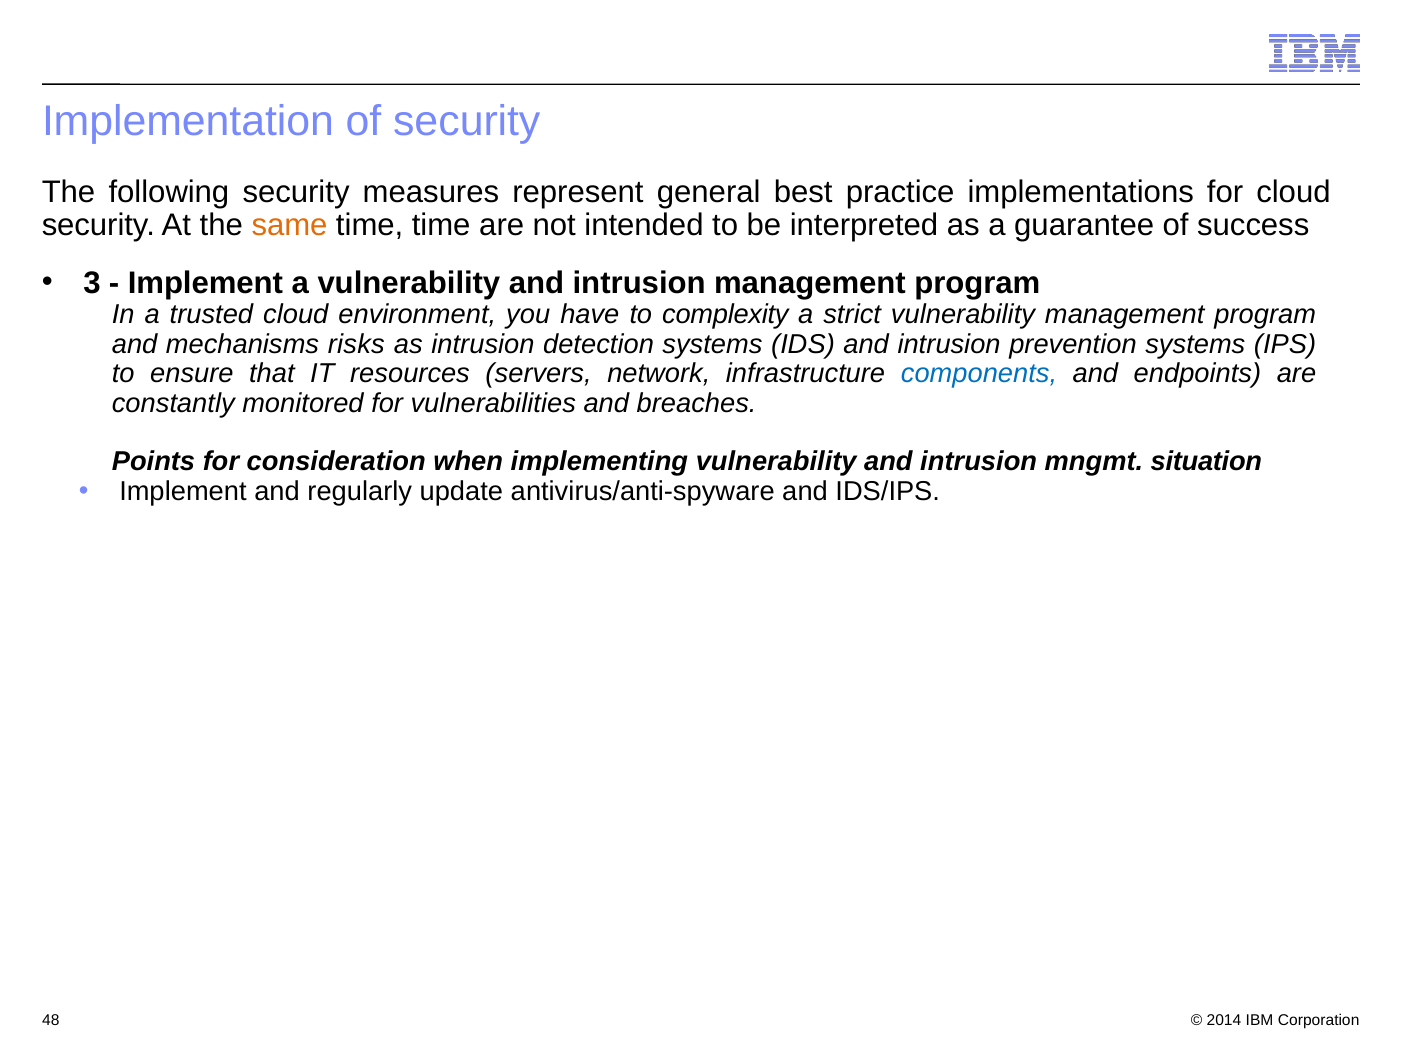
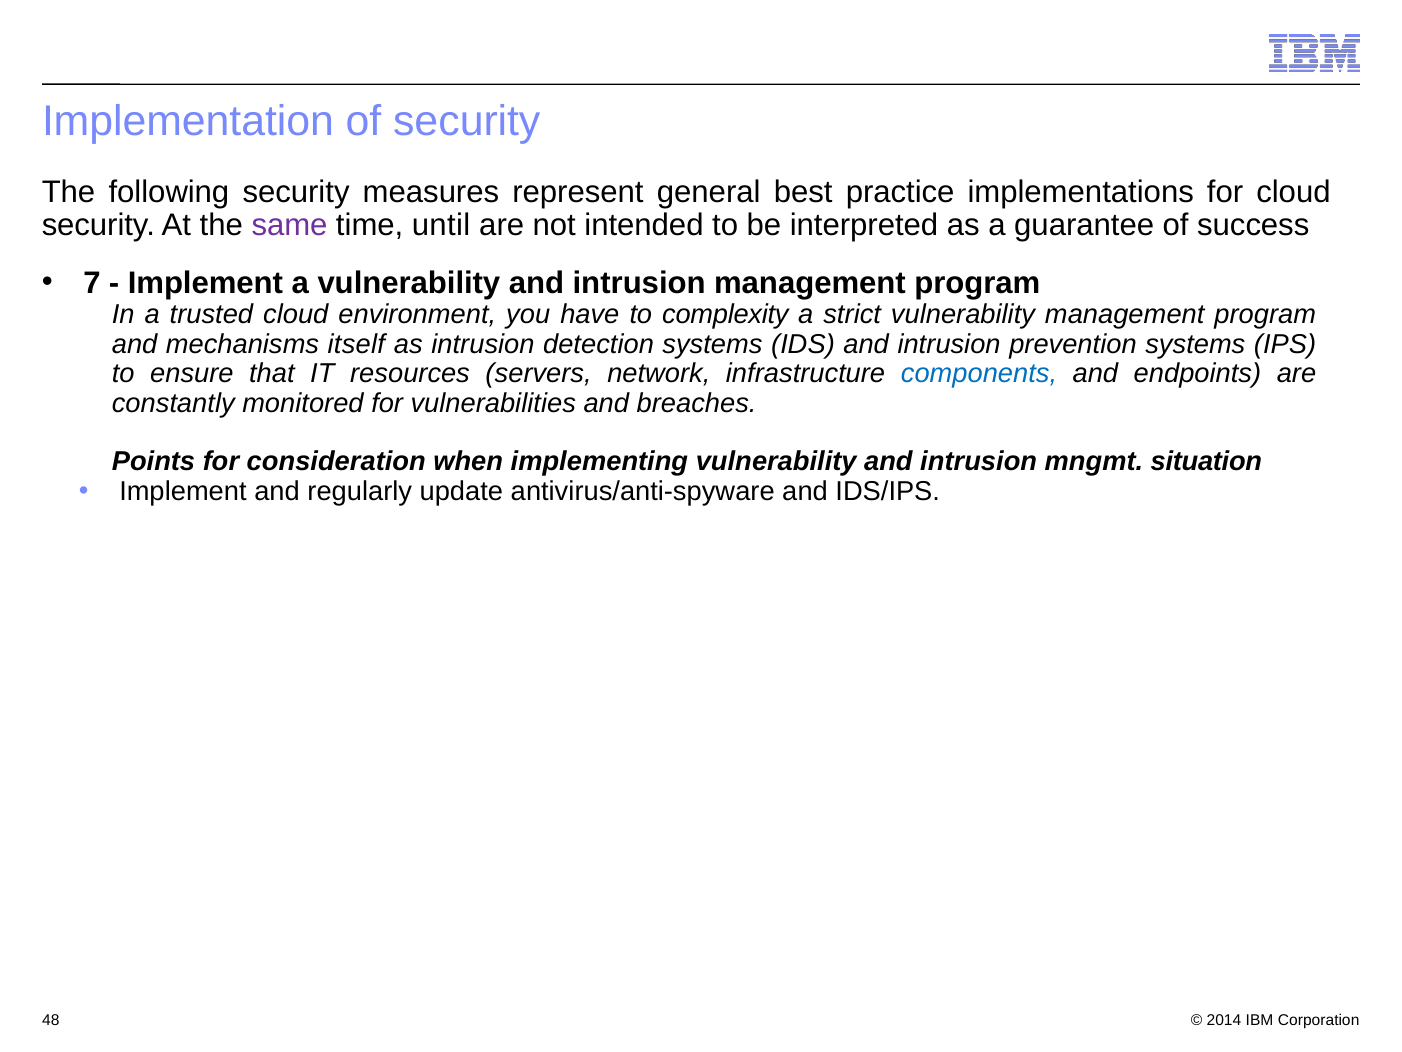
same colour: orange -> purple (289, 225)
time time: time -> until (441, 225)
3: 3 -> 7 (92, 283)
risks: risks -> itself (356, 344)
